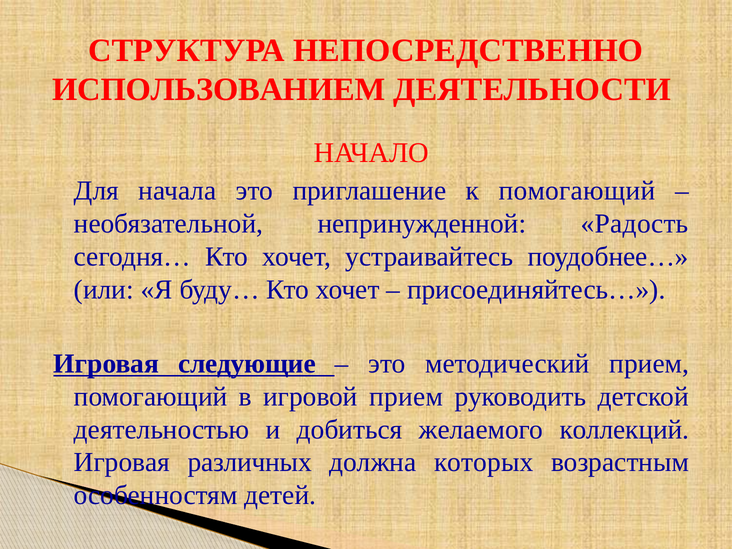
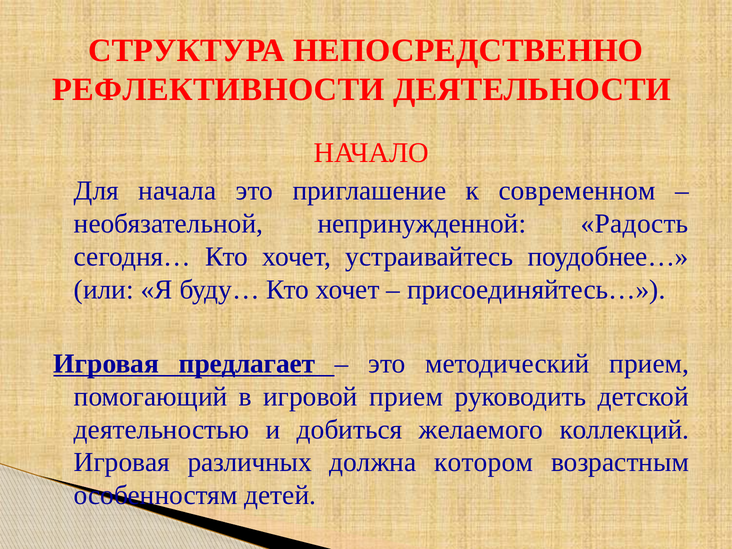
ИСПОЛЬЗОВАНИЕМ: ИСПОЛЬЗОВАНИЕМ -> РЕФЛЕКТИВНОСТИ (219, 90)
к помогающий: помогающий -> современном (577, 191)
следующие: следующие -> предлагает (247, 364)
которых: которых -> котором (484, 462)
